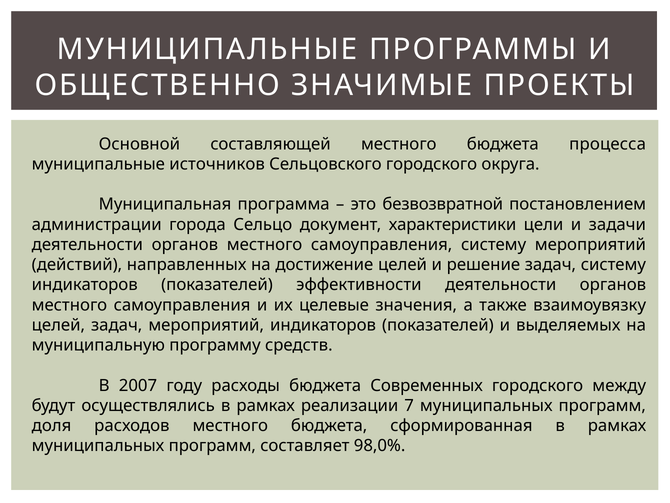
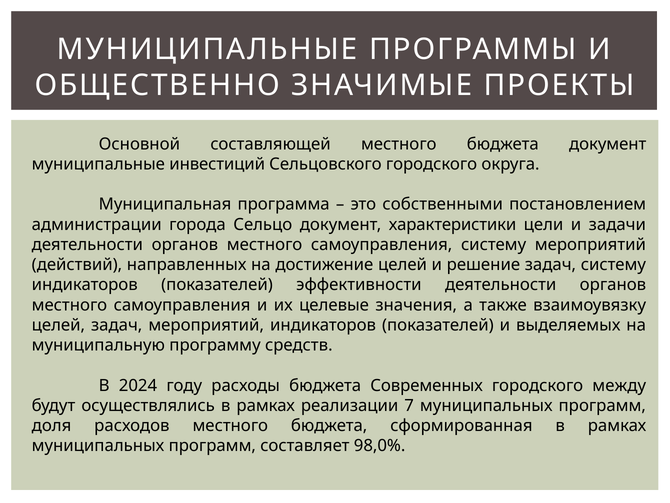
бюджета процесса: процесса -> документ (608, 144)
источников: источников -> инвестиций (217, 164)
безвозвратной: безвозвратной -> собственными (443, 204)
2007: 2007 -> 2024 (138, 385)
